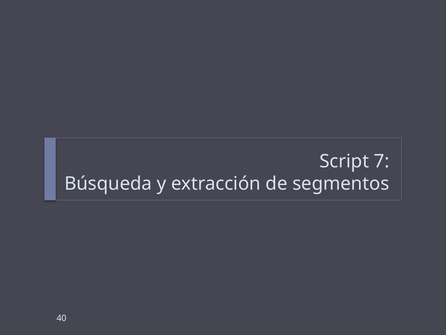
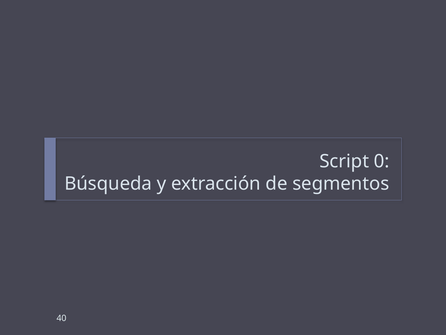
7: 7 -> 0 (382, 161)
